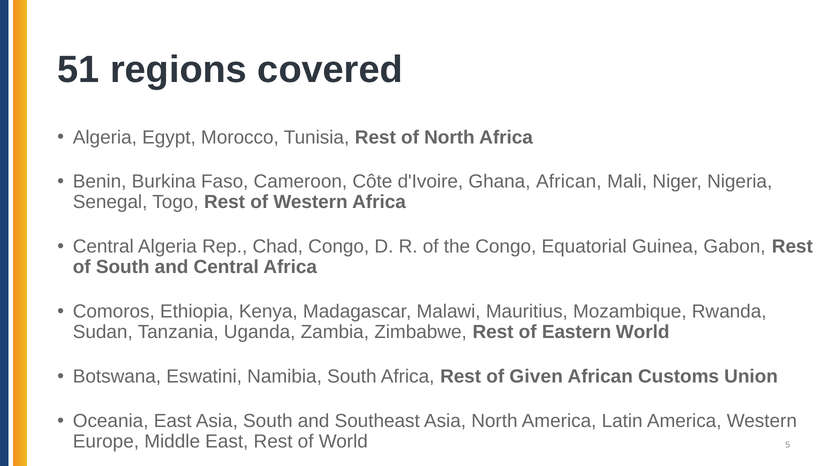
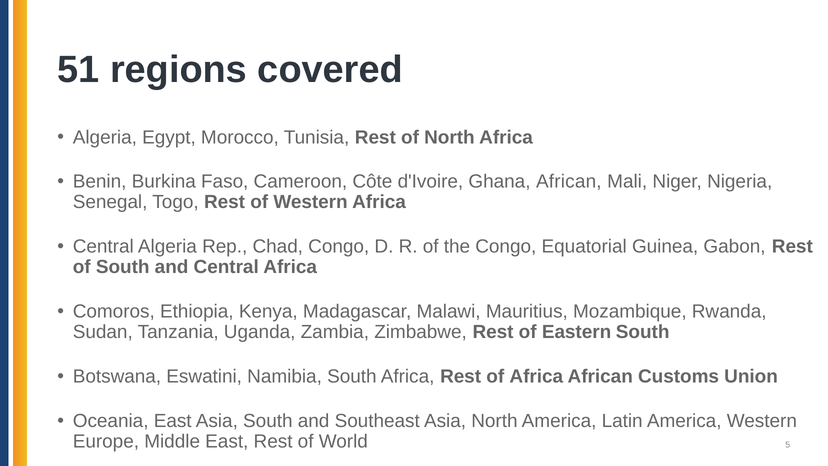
Eastern World: World -> South (643, 332)
of Given: Given -> Africa (536, 376)
